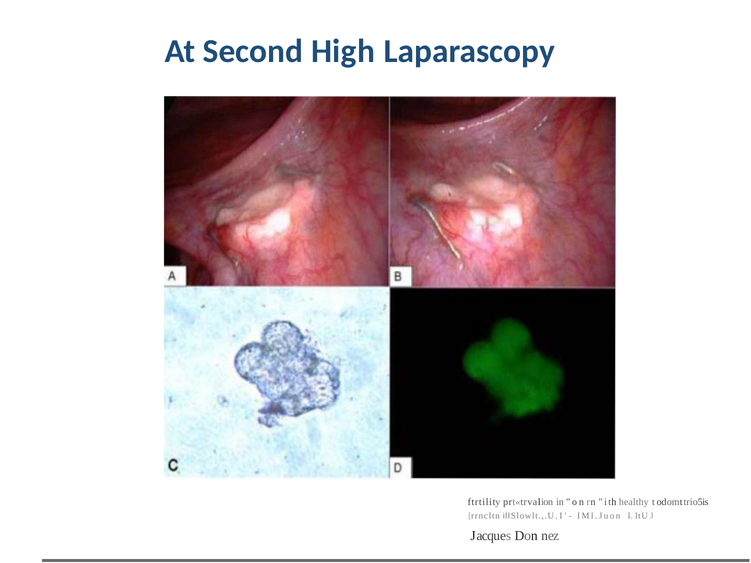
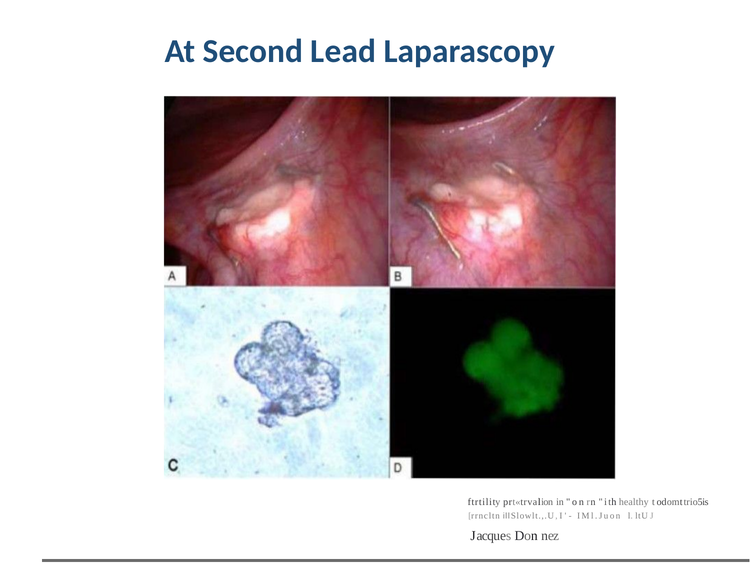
High: High -> Lead (343, 51)
